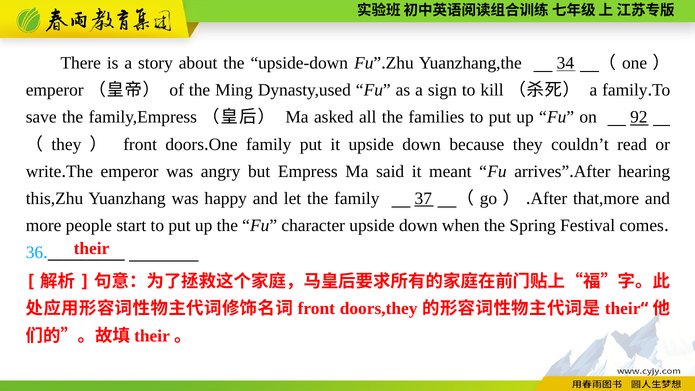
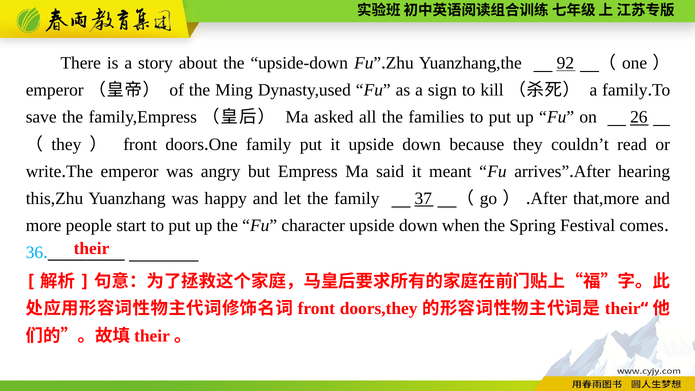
34: 34 -> 92 (565, 63)
92: 92 -> 26 (639, 117)
